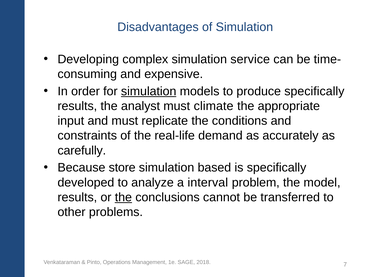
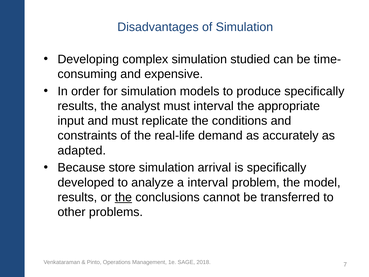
service: service -> studied (250, 59)
simulation underline: present -> none (149, 91)
must climate: climate -> interval (214, 106)
carefully: carefully -> adapted (82, 150)
based: based -> arrival (214, 168)
